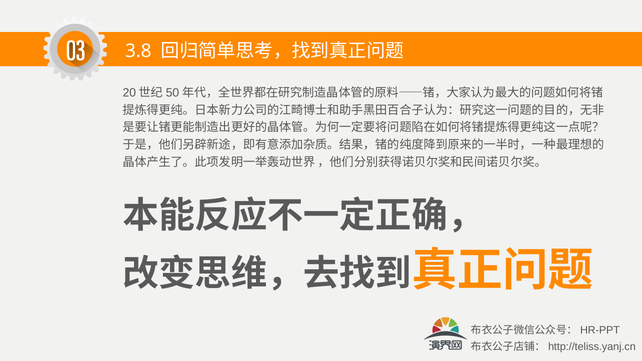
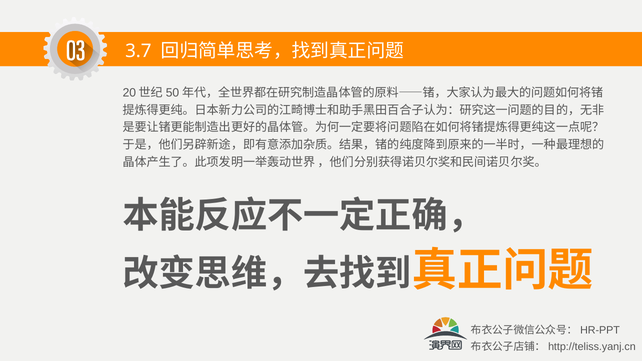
3.8: 3.8 -> 3.7 (138, 51)
